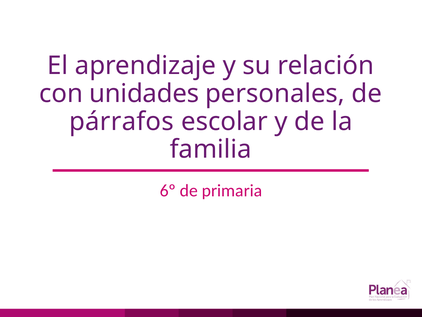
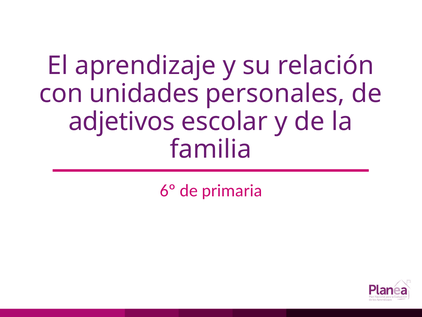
párrafos: párrafos -> adjetivos (122, 121)
